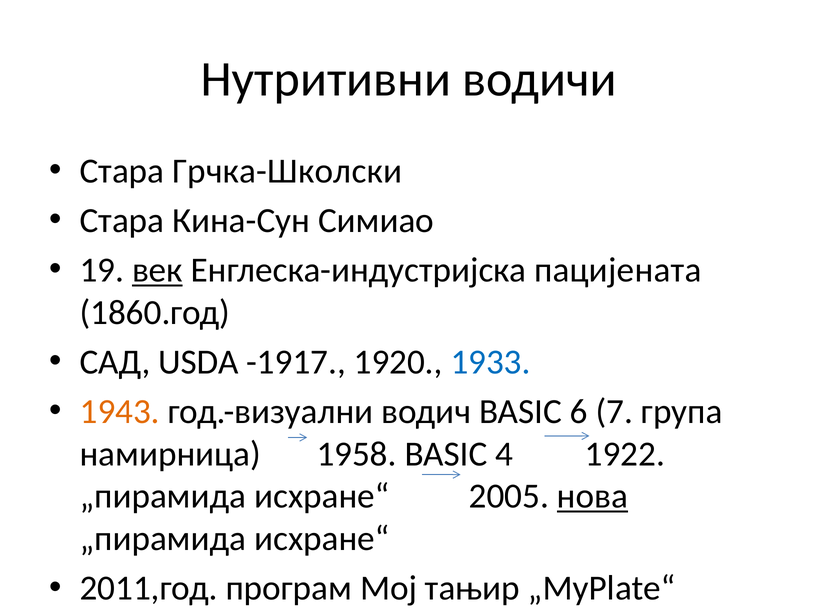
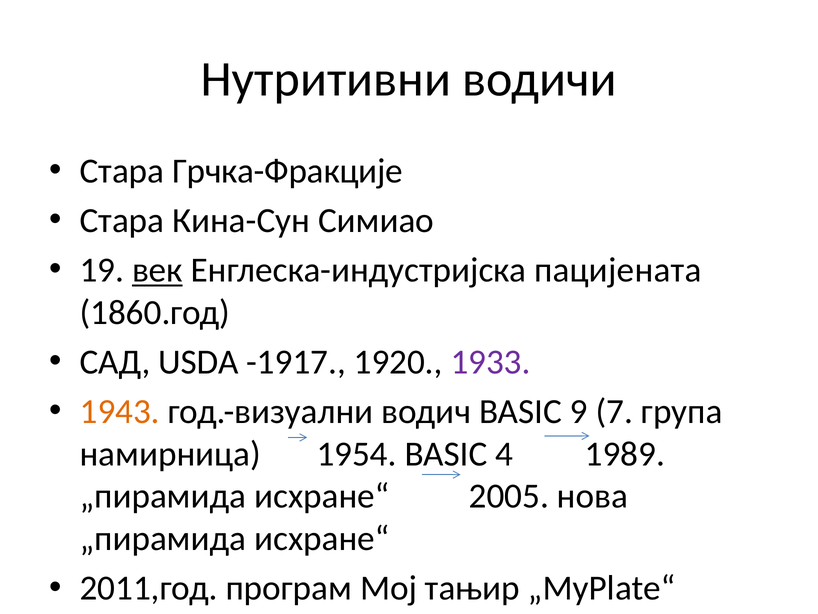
Грчка-Школски: Грчка-Школски -> Грчка-Фракције (287, 171)
1933 colour: blue -> purple (491, 362)
6: 6 -> 9 (579, 411)
1958: 1958 -> 1954 (357, 454)
1922: 1922 -> 1989 (625, 454)
нова underline: present -> none (592, 496)
